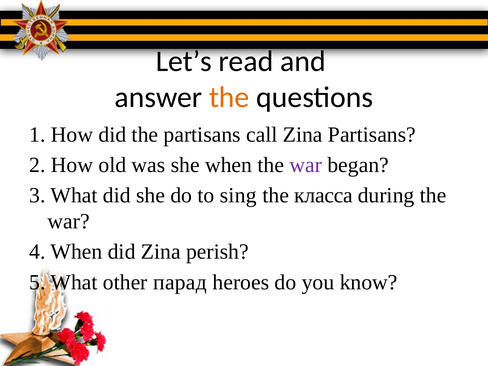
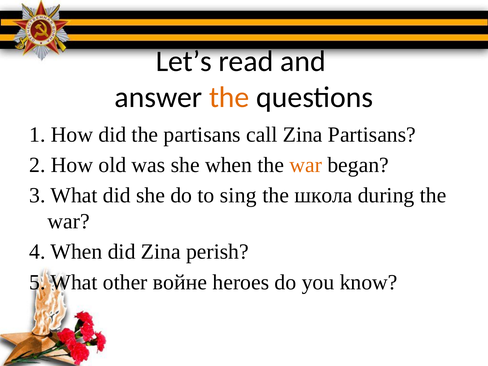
war colour: purple -> orange (306, 165)
класса: класса -> школа (323, 195)
парад: парад -> войне (180, 282)
